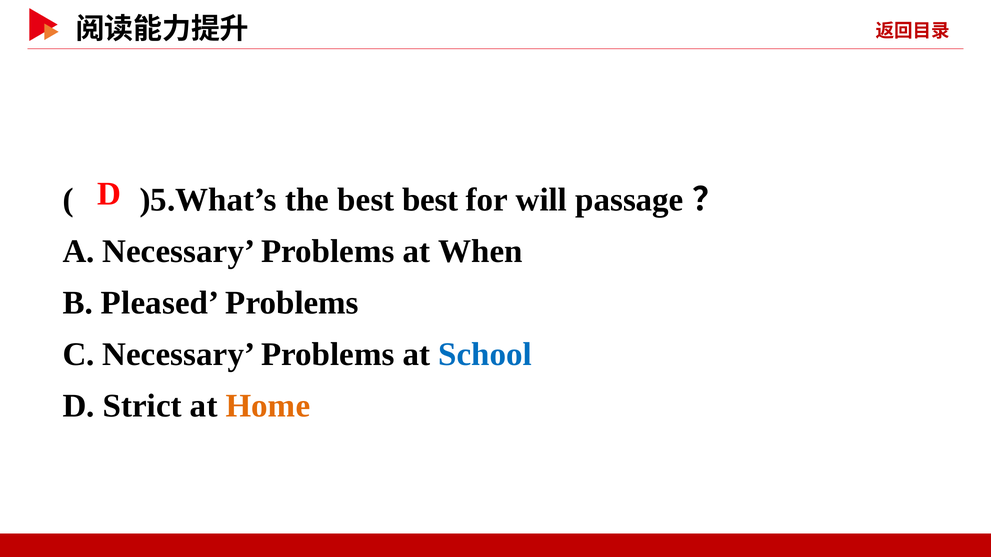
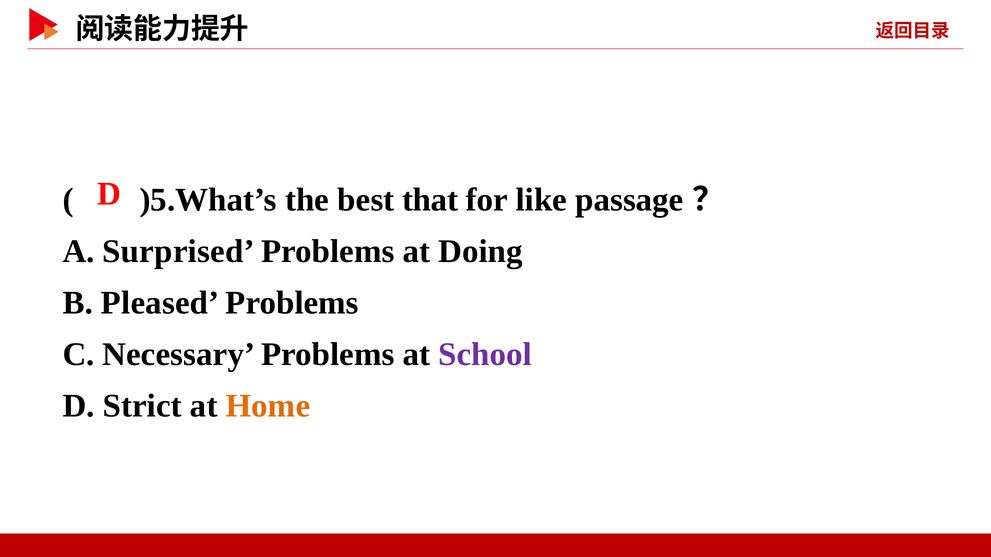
best best: best -> that (430, 200)
will: will -> like (541, 200)
A Necessary: Necessary -> Surprised (179, 252)
When: When -> Doing (481, 252)
School colour: blue -> purple (485, 355)
